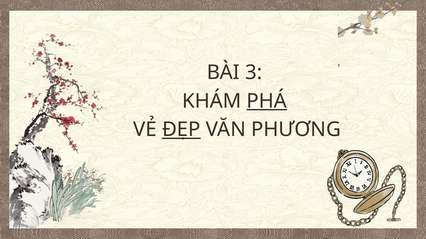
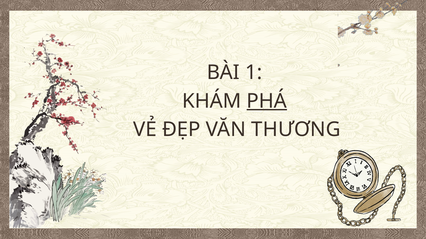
3: 3 -> 1 (254, 73)
ĐẸP underline: present -> none (181, 130)
PHƯƠNG: PHƯƠNG -> THƯƠNG (296, 130)
